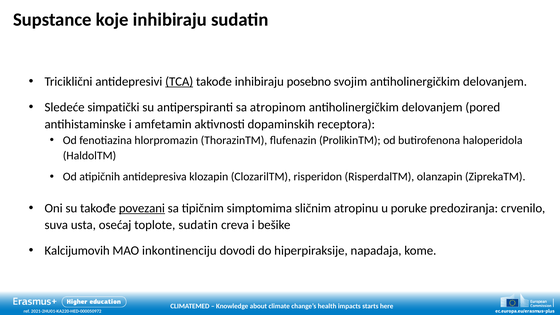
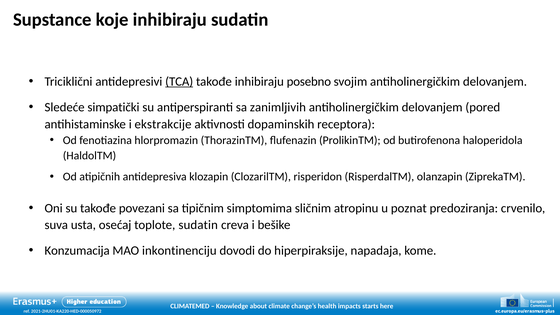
atropinom: atropinom -> zanimljivih (278, 107)
amfetamin: amfetamin -> ekstrakcije (163, 124)
povezani underline: present -> none (142, 208)
poruke: poruke -> poznat (409, 208)
Kalcijumovih: Kalcijumovih -> Konzumacija (77, 251)
